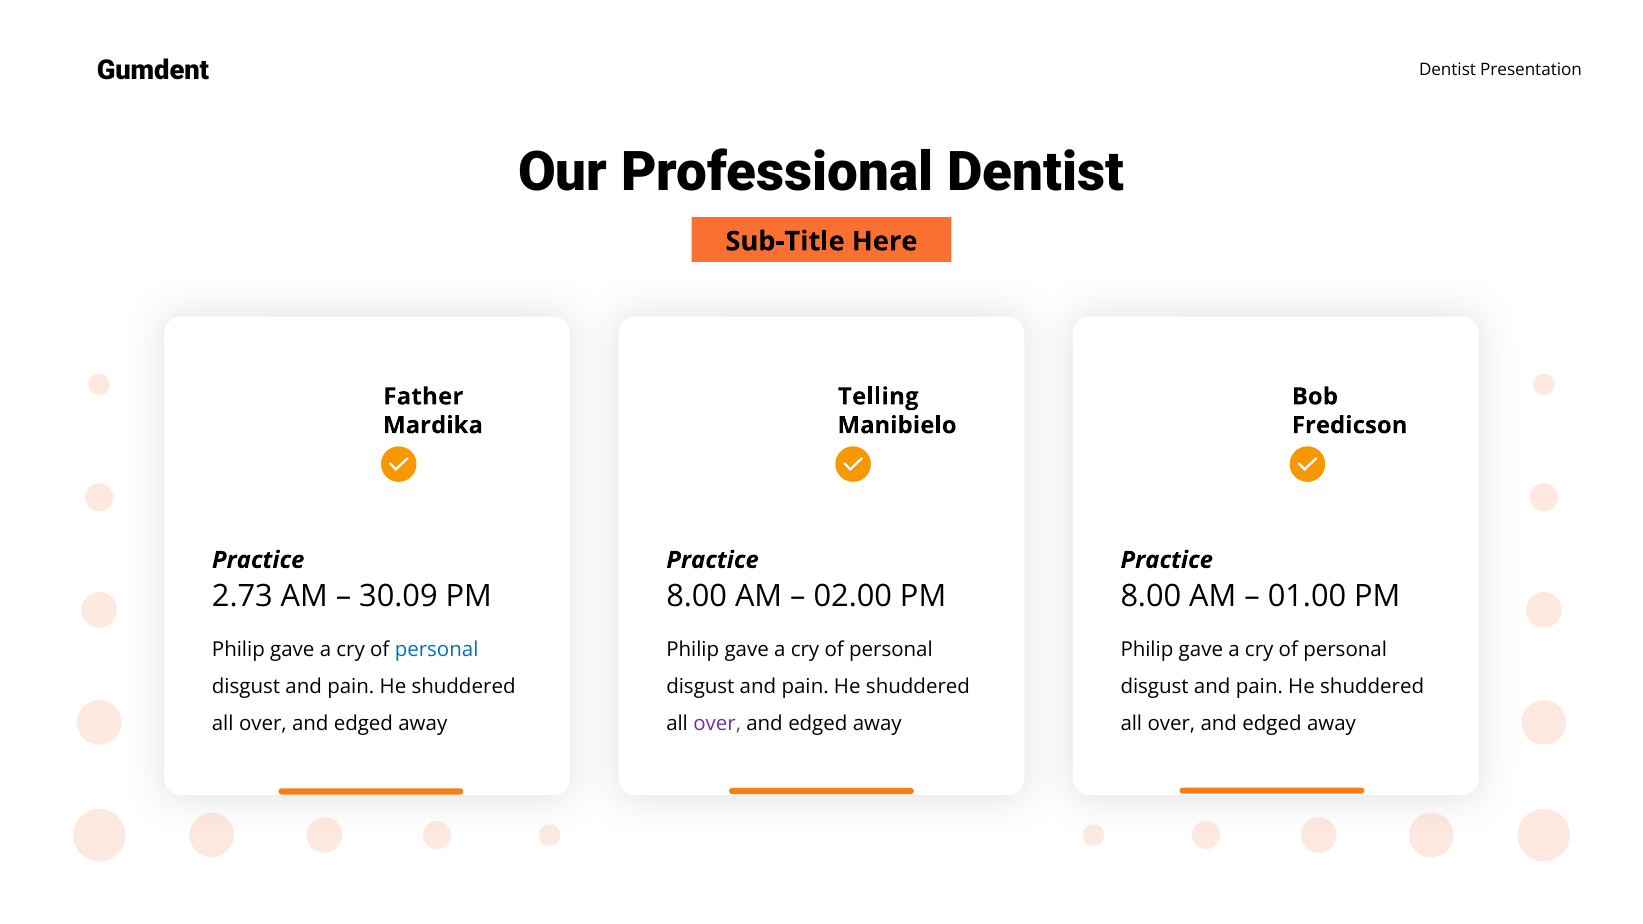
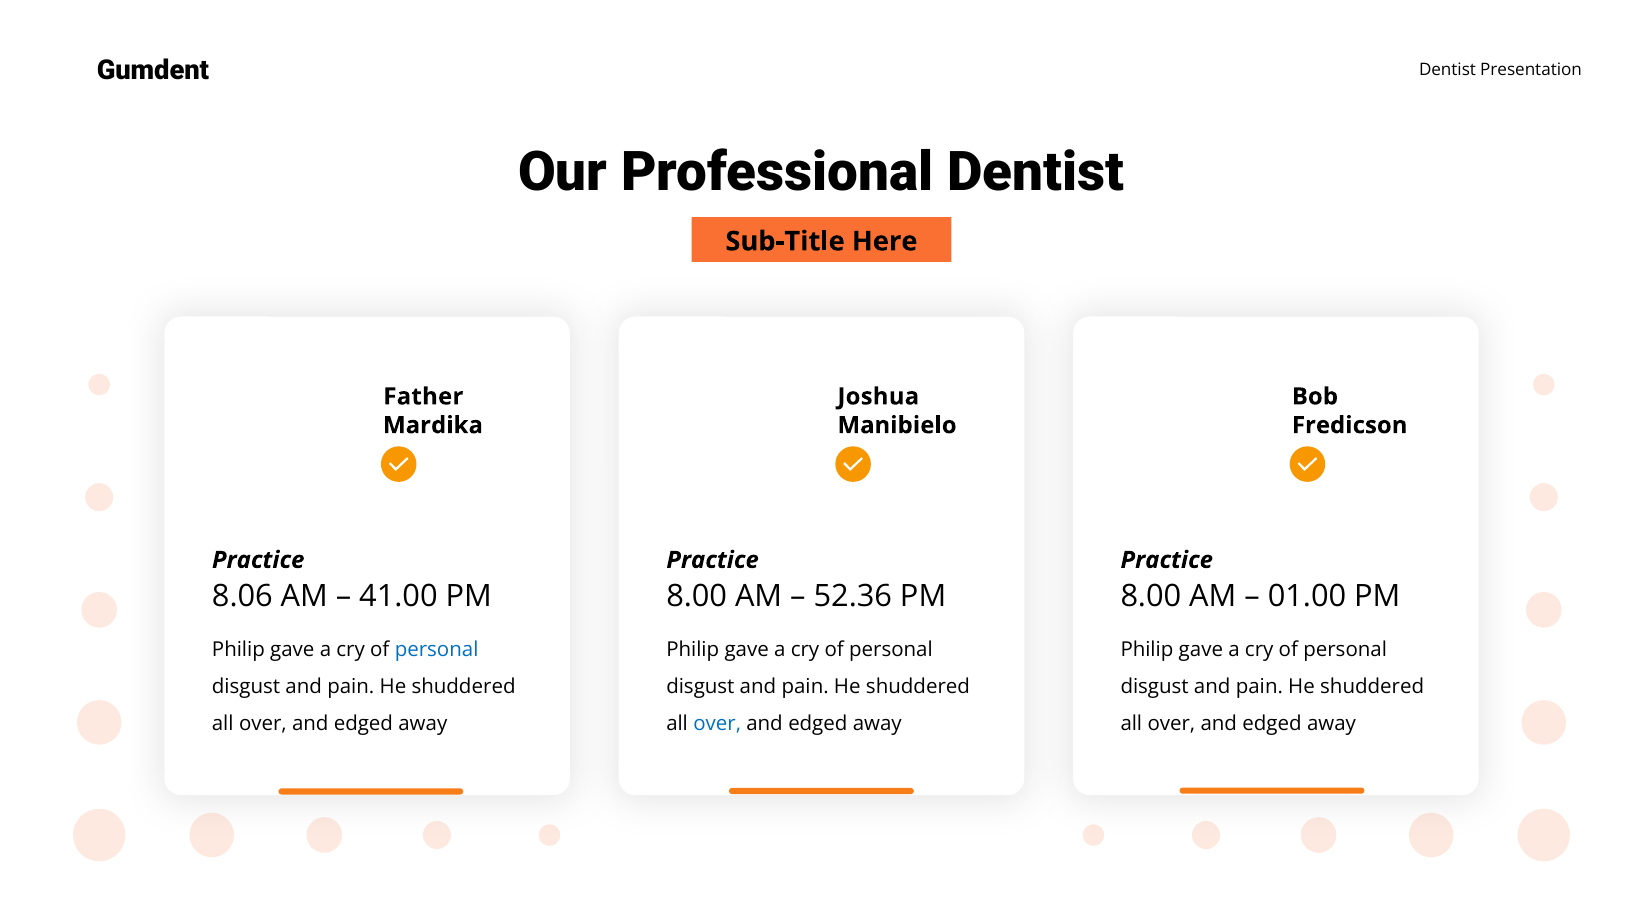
Telling: Telling -> Joshua (878, 397)
2.73: 2.73 -> 8.06 (242, 596)
30.09: 30.09 -> 41.00 (398, 596)
02.00: 02.00 -> 52.36 (853, 596)
over colour: purple -> blue (717, 724)
